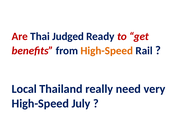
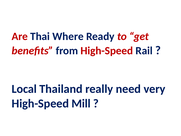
Judged: Judged -> Where (68, 36)
High-Speed colour: orange -> red (107, 51)
July: July -> Mill (81, 103)
